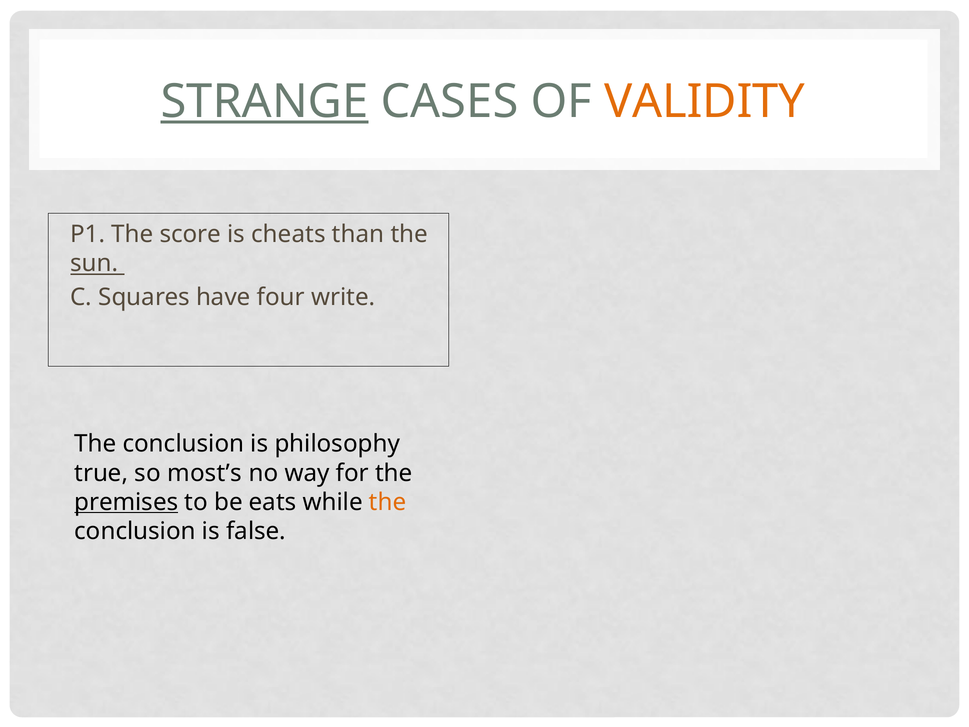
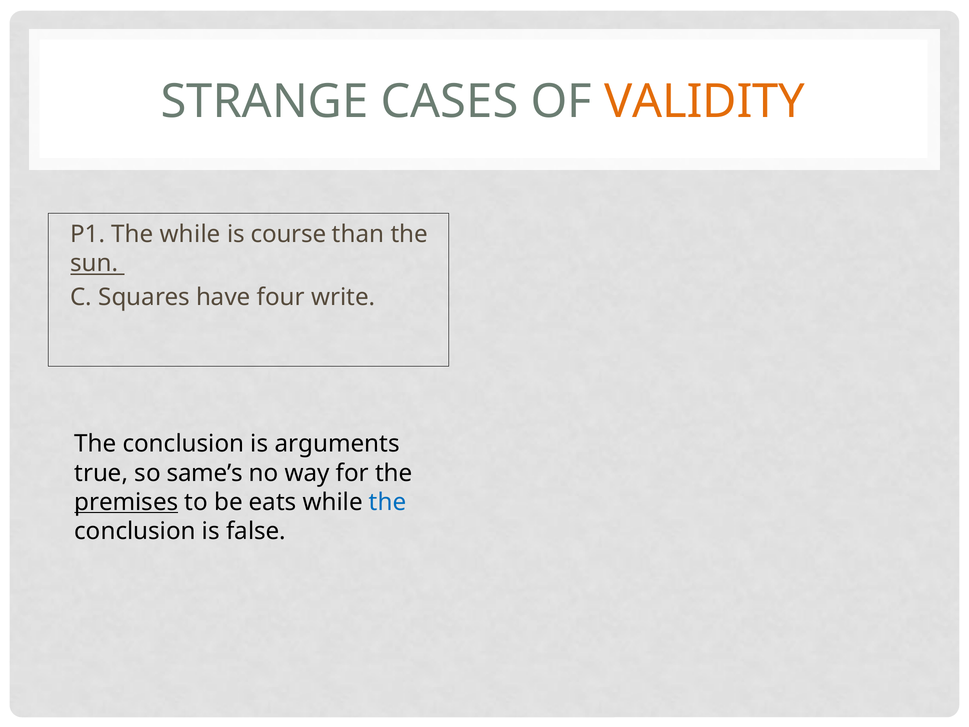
STRANGE underline: present -> none (264, 102)
The score: score -> while (190, 234)
cheats: cheats -> course (289, 234)
philosophy: philosophy -> arguments (337, 444)
most’s: most’s -> same’s (205, 473)
the colour: orange -> blue (388, 502)
